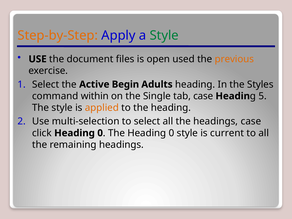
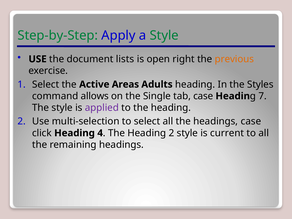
Step-by-Step colour: orange -> green (58, 35)
files: files -> lists (125, 59)
used: used -> right (184, 59)
Begin: Begin -> Areas (125, 84)
within: within -> allows (95, 96)
5: 5 -> 7 (263, 96)
applied colour: orange -> purple (102, 108)
click Heading 0: 0 -> 4 (100, 133)
0: 0 -> 2 (171, 133)
